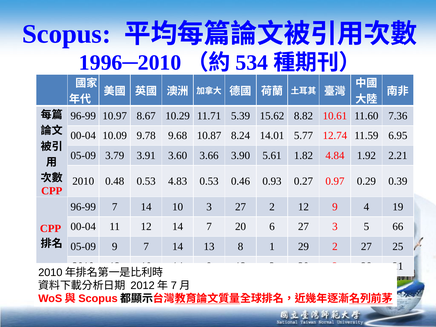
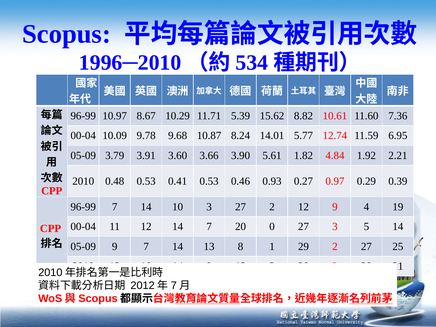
4.83: 4.83 -> 0.41 (178, 181)
6: 6 -> 0 (272, 227)
5 66: 66 -> 14 (398, 227)
